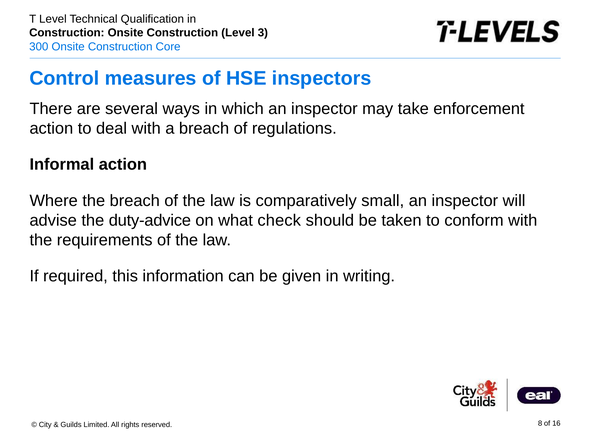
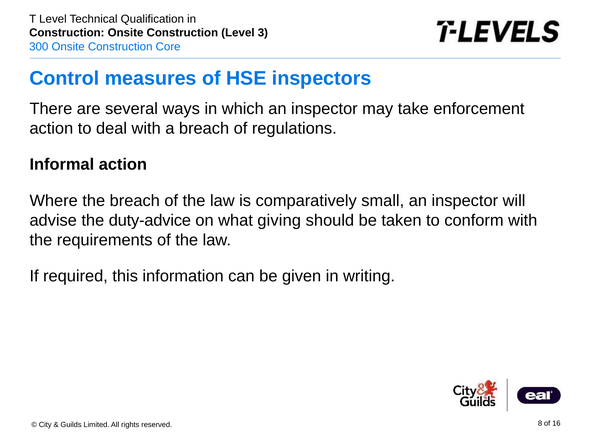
check: check -> giving (279, 220)
